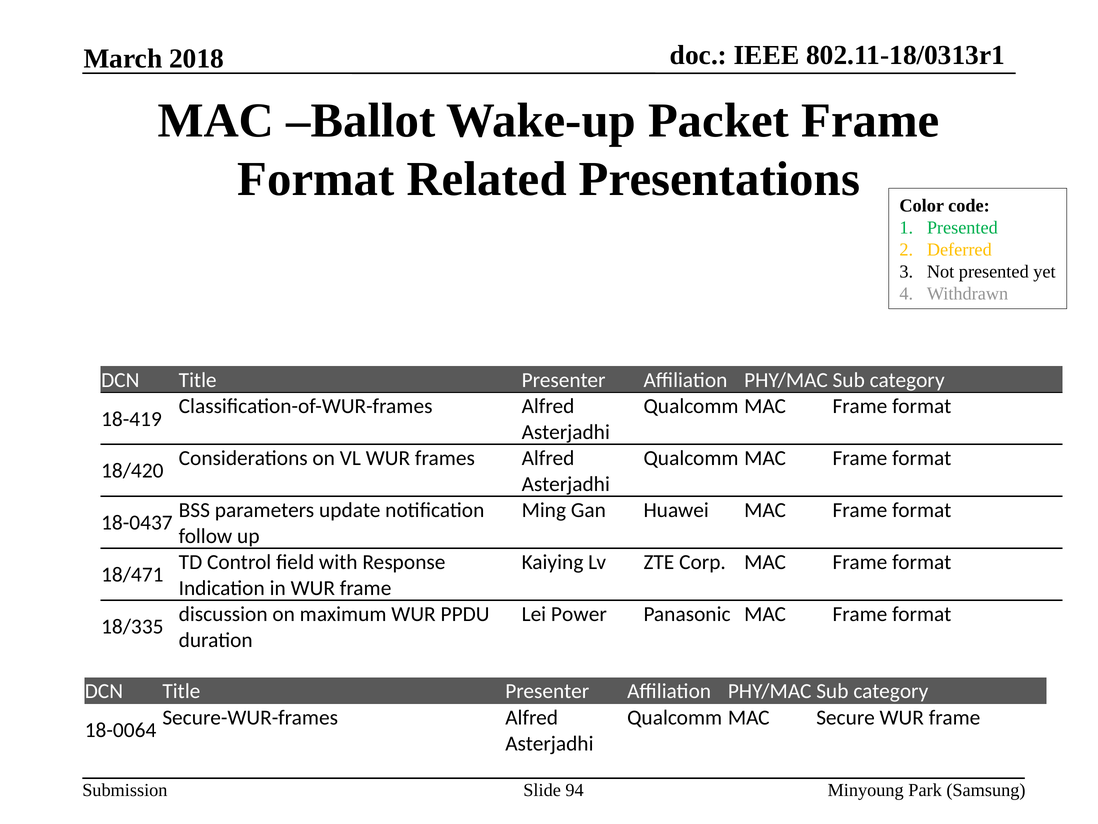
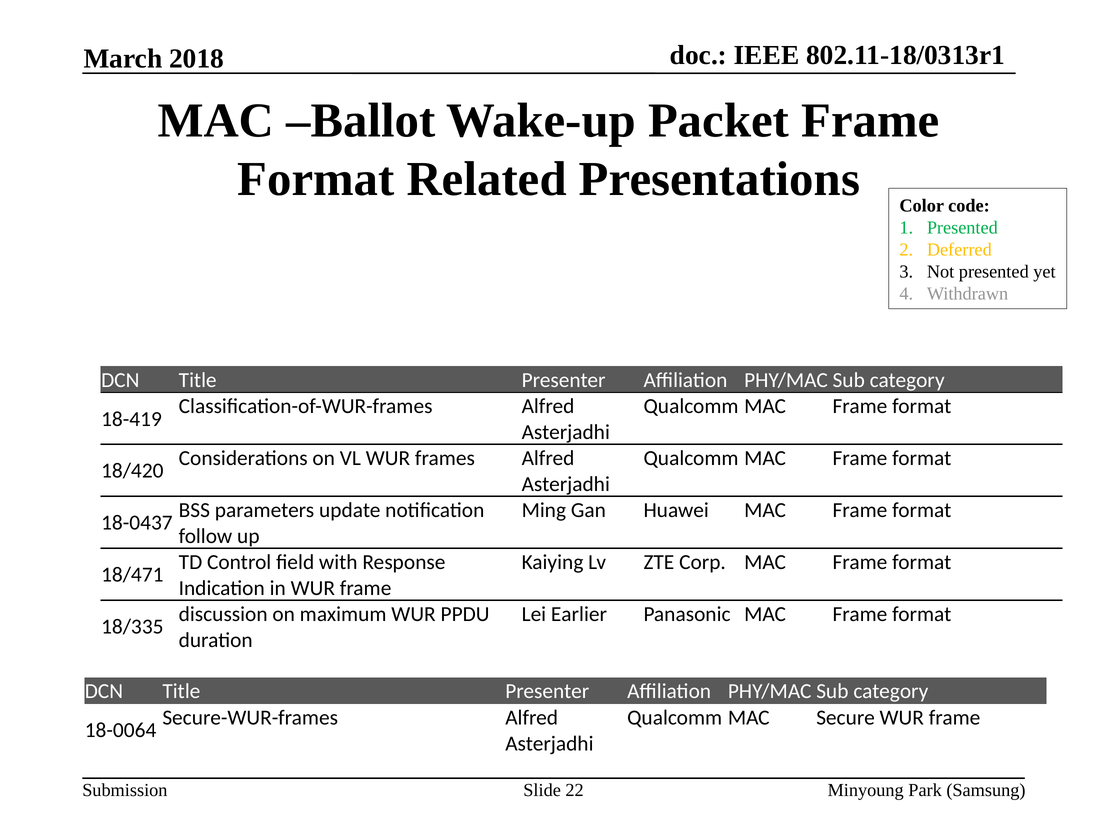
Power: Power -> Earlier (579, 614)
94: 94 -> 22 (575, 790)
